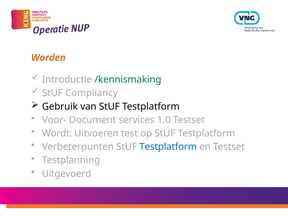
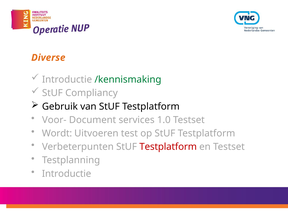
Worden: Worden -> Diverse (48, 58)
Testplatform colour: blue -> red (168, 147)
Uitgevoerd: Uitgevoerd -> Introductie (67, 174)
